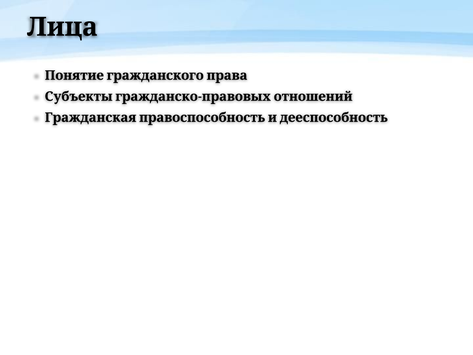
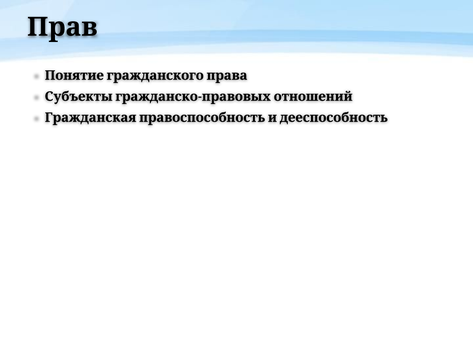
Лица: Лица -> Прав (62, 27)
